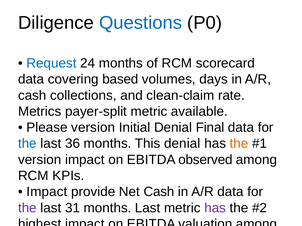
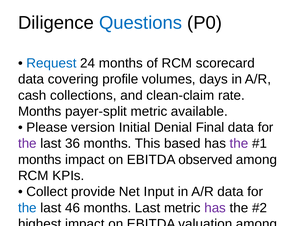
based: based -> profile (120, 79)
Metrics: Metrics -> Months (40, 112)
the colour: blue -> purple (27, 144)
This denial: denial -> based (182, 144)
the colour: orange -> purple (239, 144)
version: version -> months (40, 160)
Impact: Impact -> Collect (47, 192)
Net Cash: Cash -> Input (159, 192)
the colour: purple -> blue (27, 208)
31: 31 -> 46 (73, 208)
